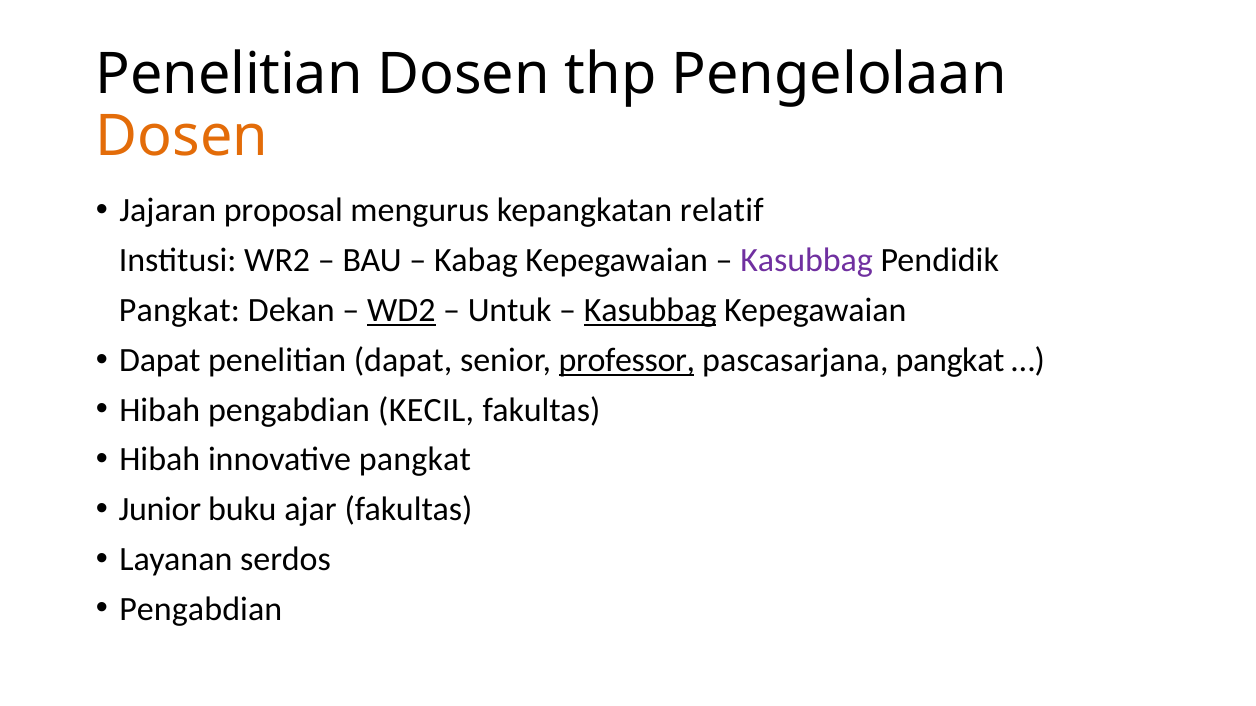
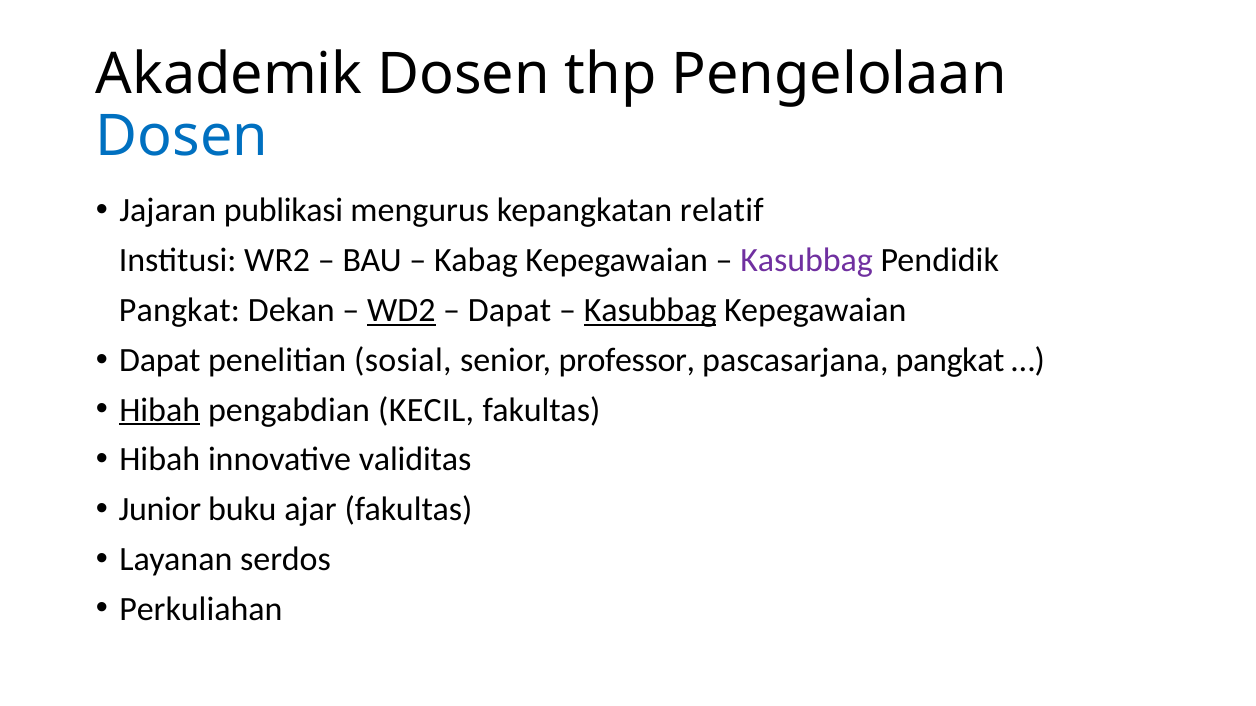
Penelitian: Penelitian -> Akademik (229, 74)
Dosen colour: orange -> blue (182, 137)
proposal: proposal -> publikasi (283, 211)
Untuk: Untuk -> Dapat (510, 311)
penelitian dapat: dapat -> sosial (403, 360)
professor underline: present -> none (627, 360)
Hibah underline: none -> present (160, 410)
innovative pangkat: pangkat -> validitas (415, 460)
Pengabdian: Pengabdian -> Perkuliahan (201, 609)
